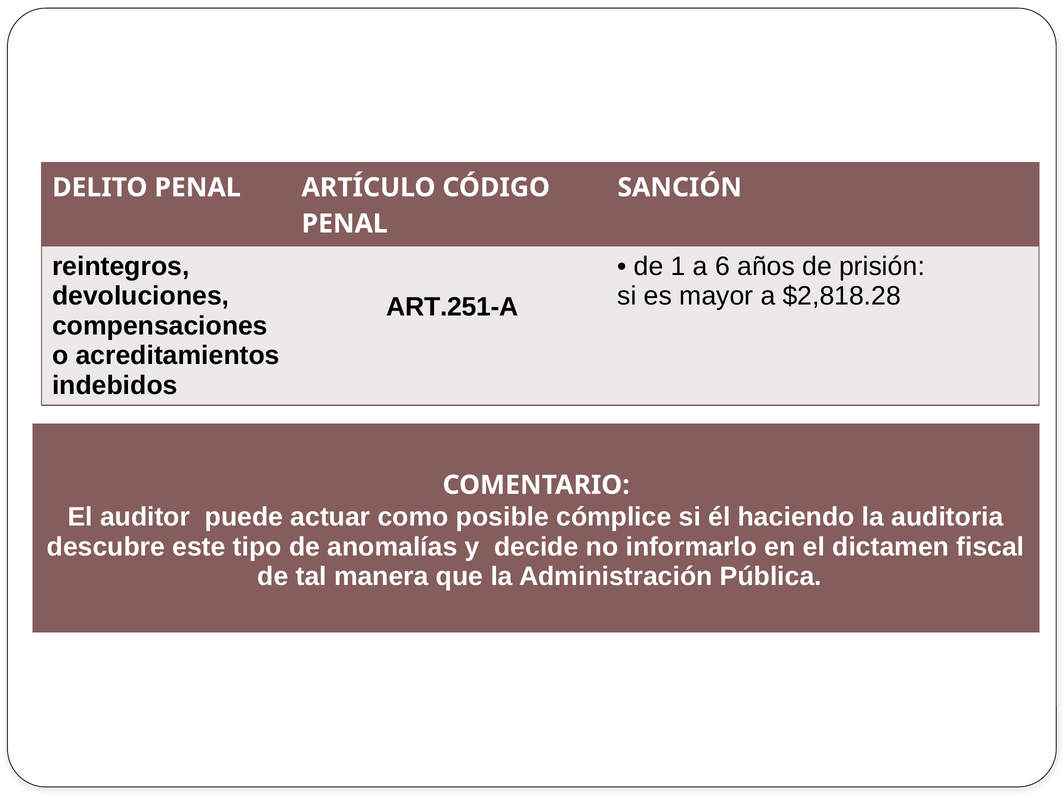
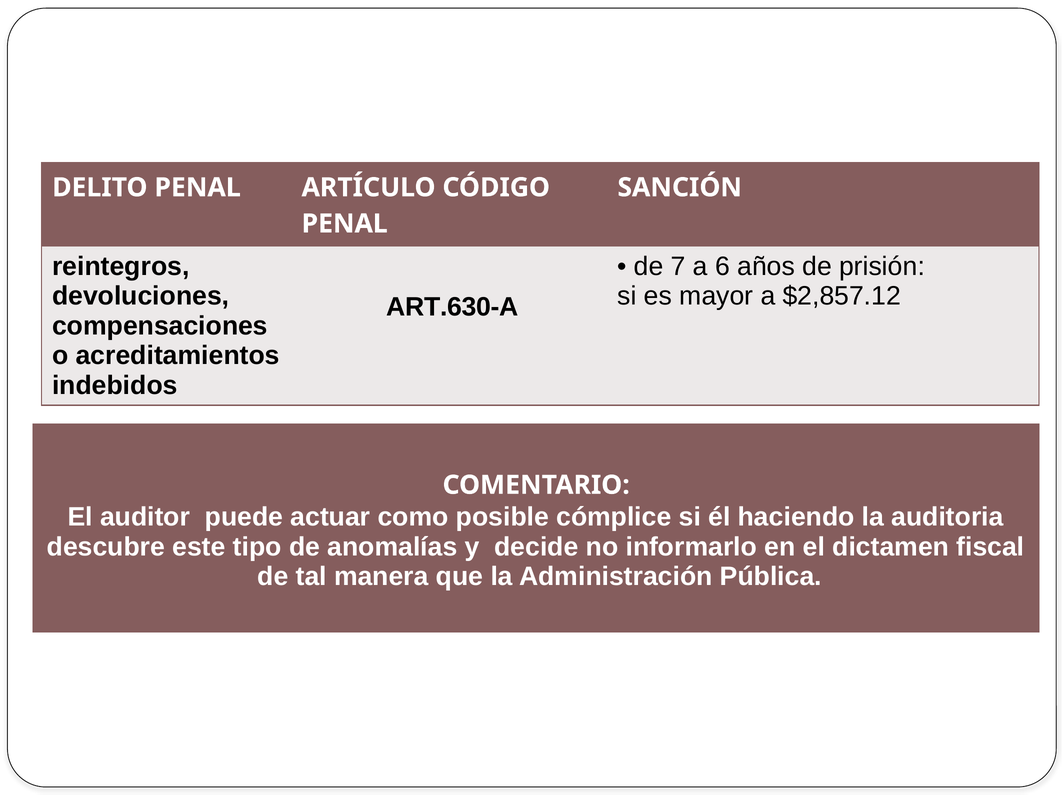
1: 1 -> 7 (678, 266)
$2,818.28: $2,818.28 -> $2,857.12 (842, 296)
ART.251-A: ART.251-A -> ART.630-A (452, 307)
